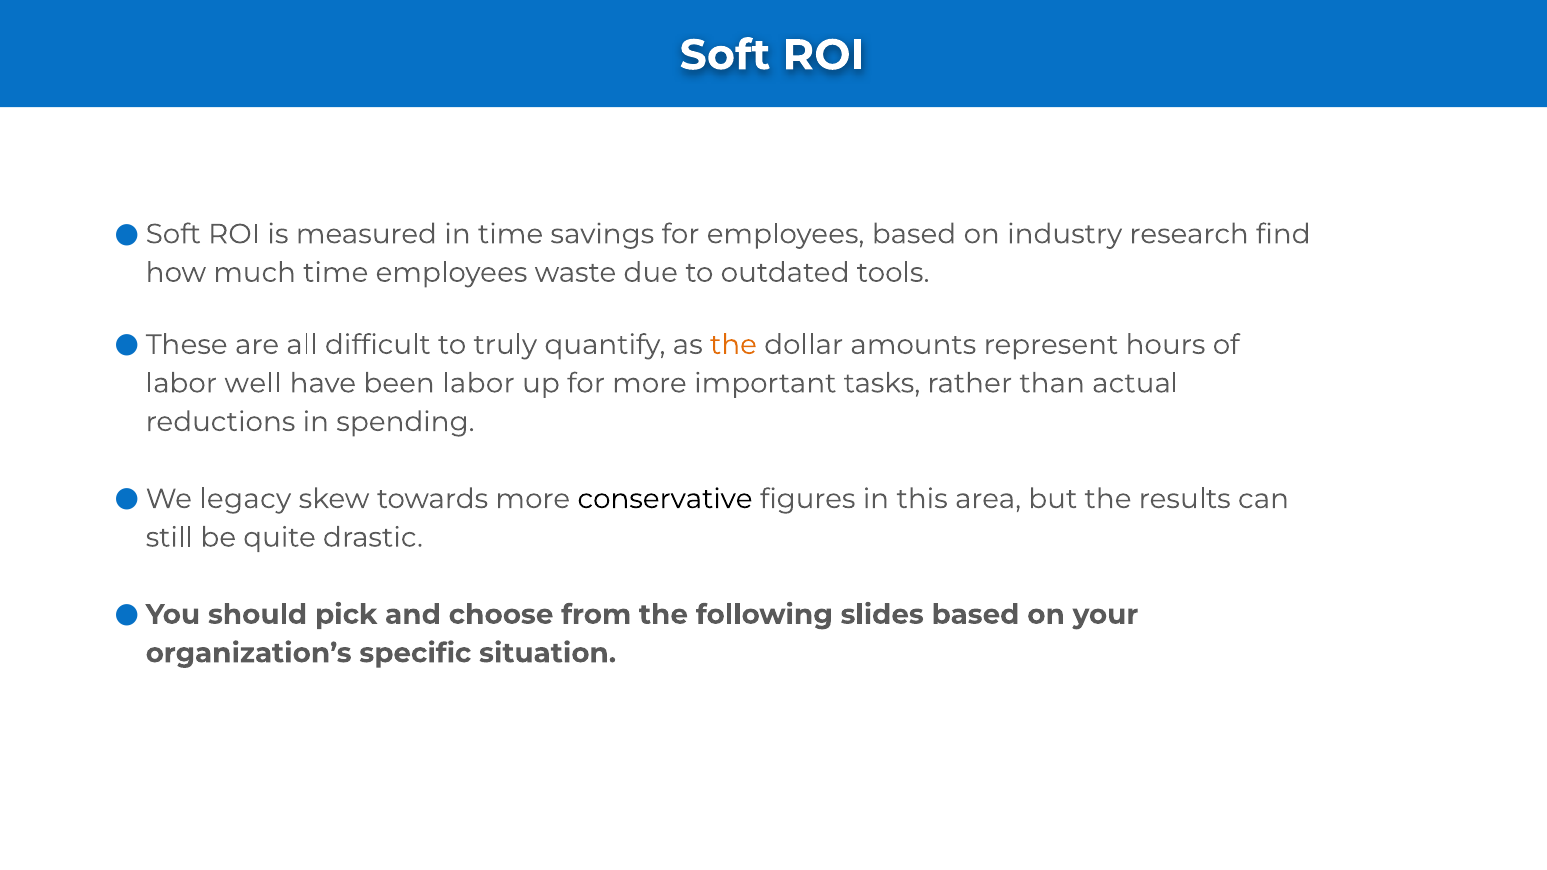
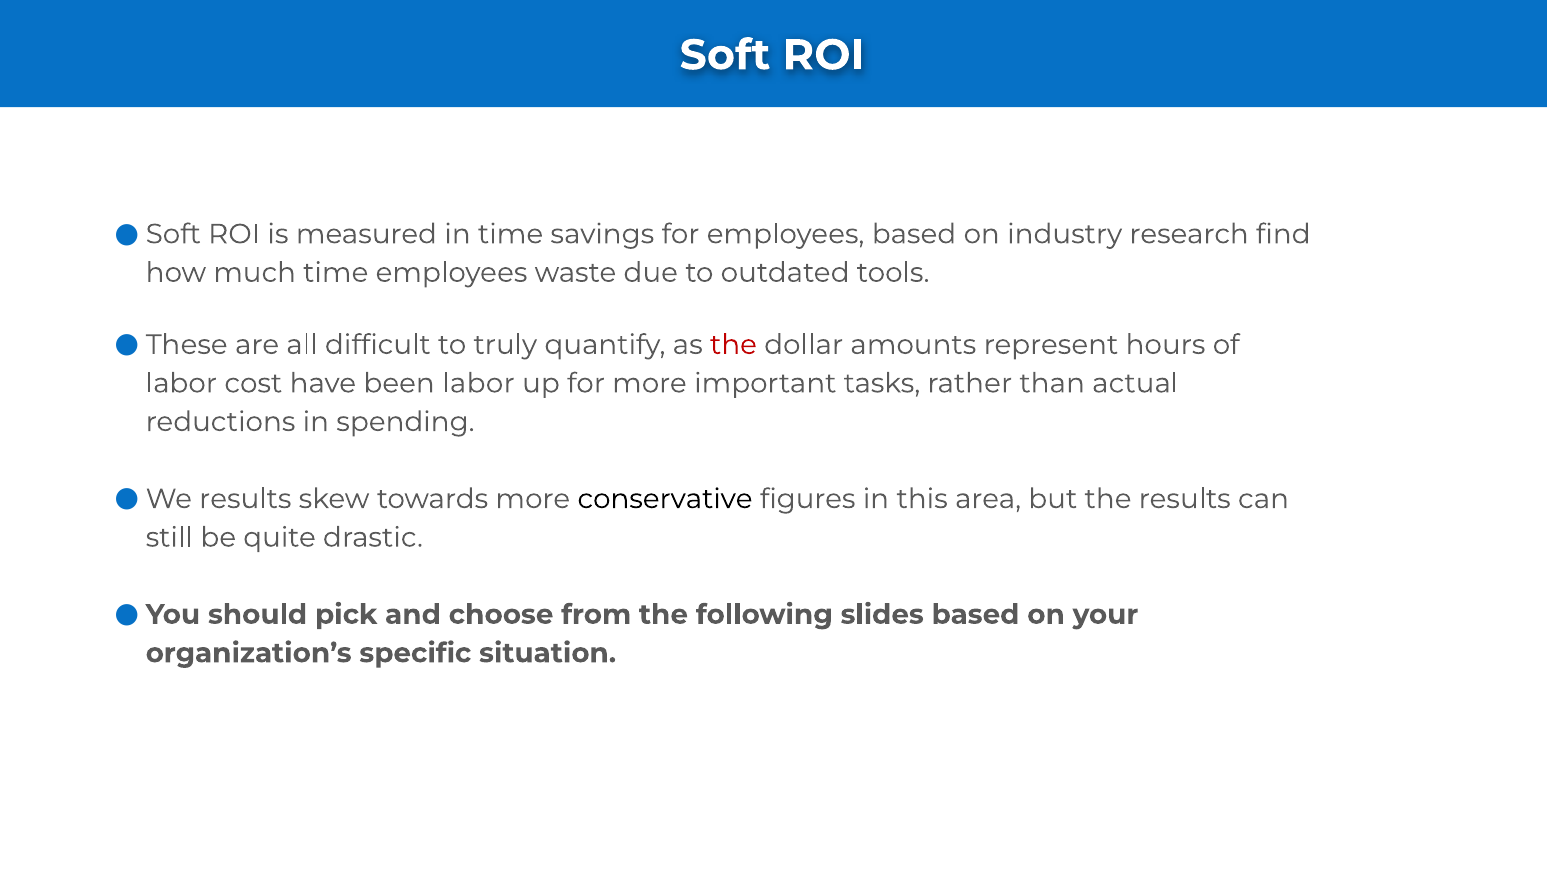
the colour: orange -> red (733, 345)
well: well -> cost (253, 383)
We legacy: legacy -> results (245, 499)
